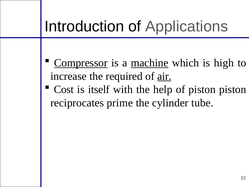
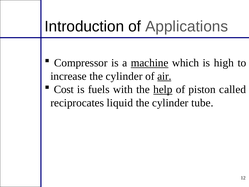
Compressor underline: present -> none (81, 63)
increase the required: required -> cylinder (124, 76)
itself: itself -> fuels (99, 89)
help underline: none -> present (163, 89)
piston piston: piston -> called (233, 89)
prime: prime -> liquid (120, 103)
